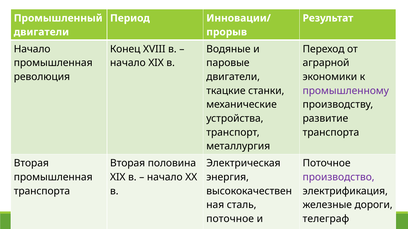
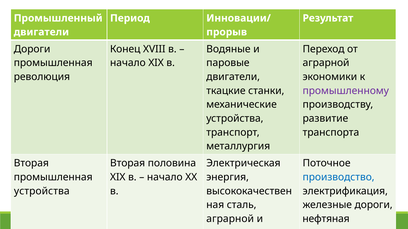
Начало: Начало -> Дороги (32, 49)
производство colour: purple -> blue (339, 178)
транспорта: транспорта -> устройства (42, 191)
поточное: поточное -> аграрной (230, 219)
телеграф: телеграф -> нефтяная (326, 219)
